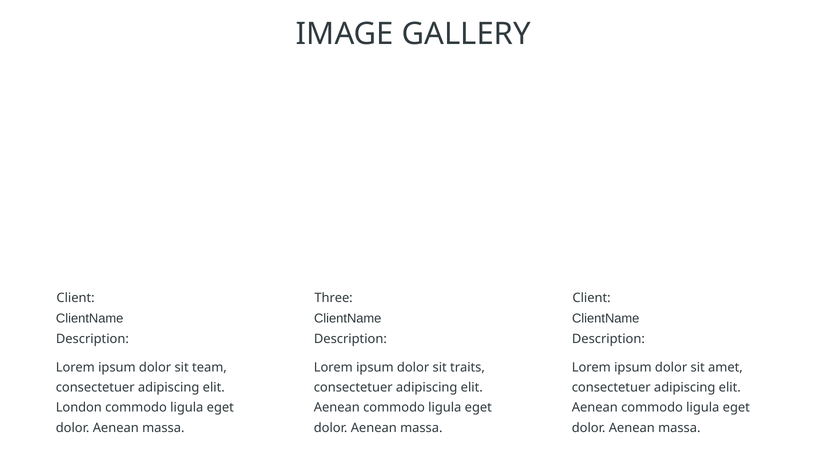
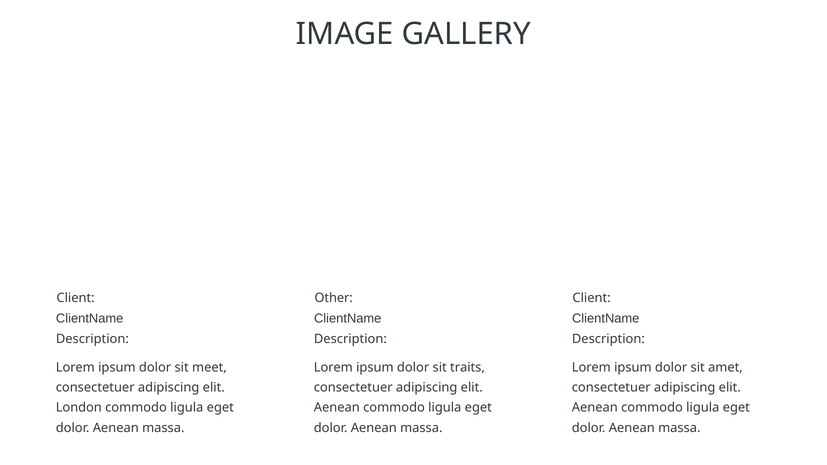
Three: Three -> Other (334, 298)
team: team -> meet (209, 368)
